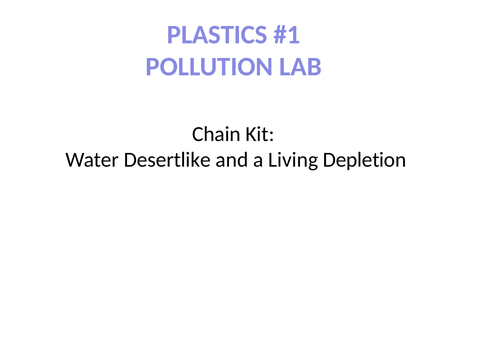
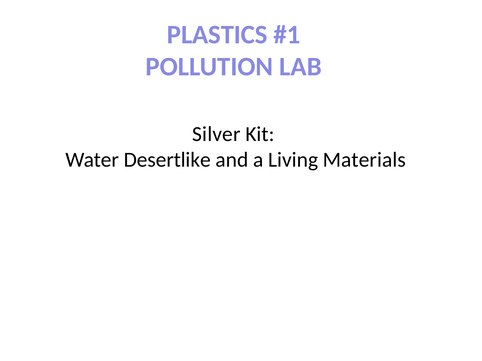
Chain: Chain -> Silver (216, 134)
Depletion: Depletion -> Materials (364, 160)
